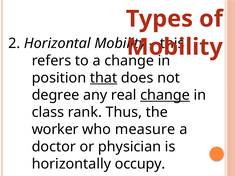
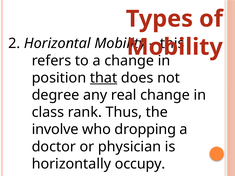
change underline: present -> none (165, 95)
worker: worker -> involve (55, 130)
measure: measure -> dropping (145, 130)
